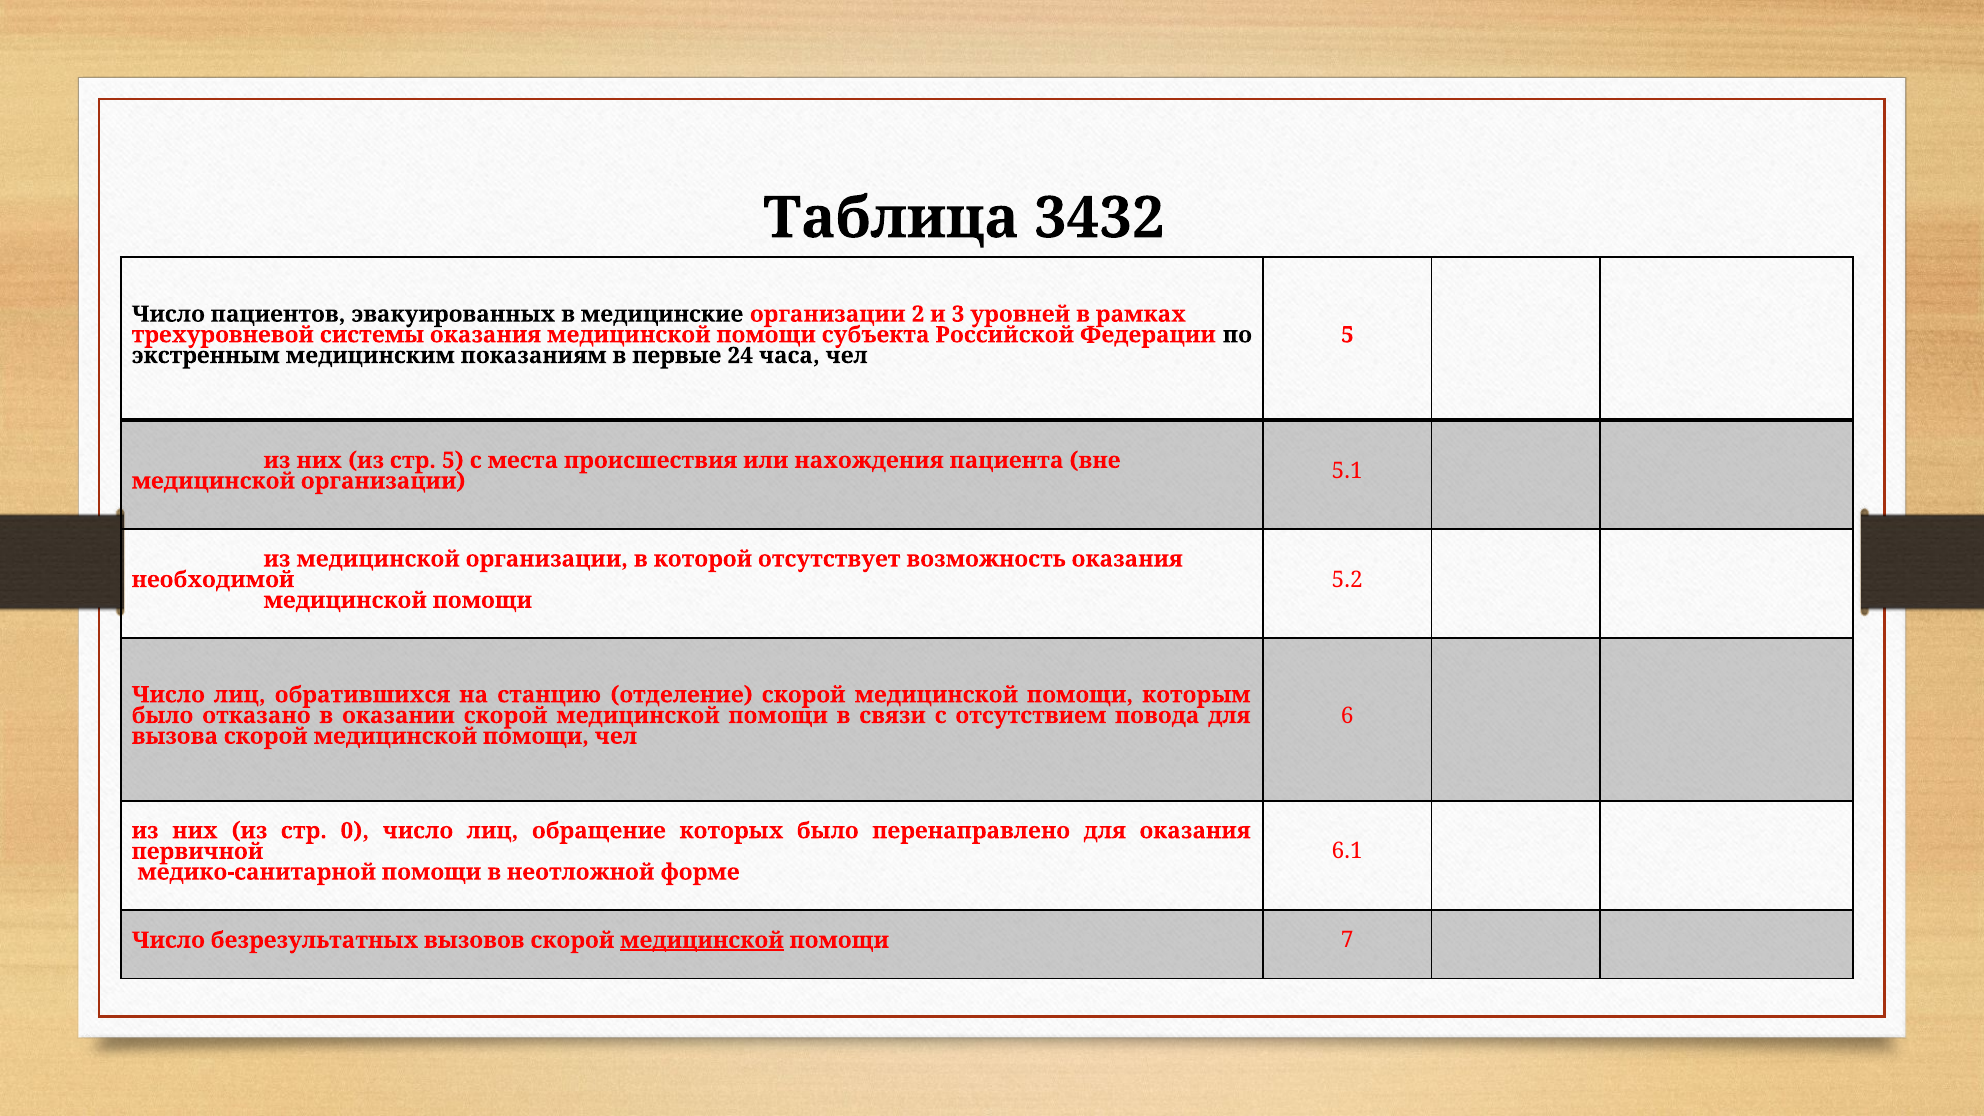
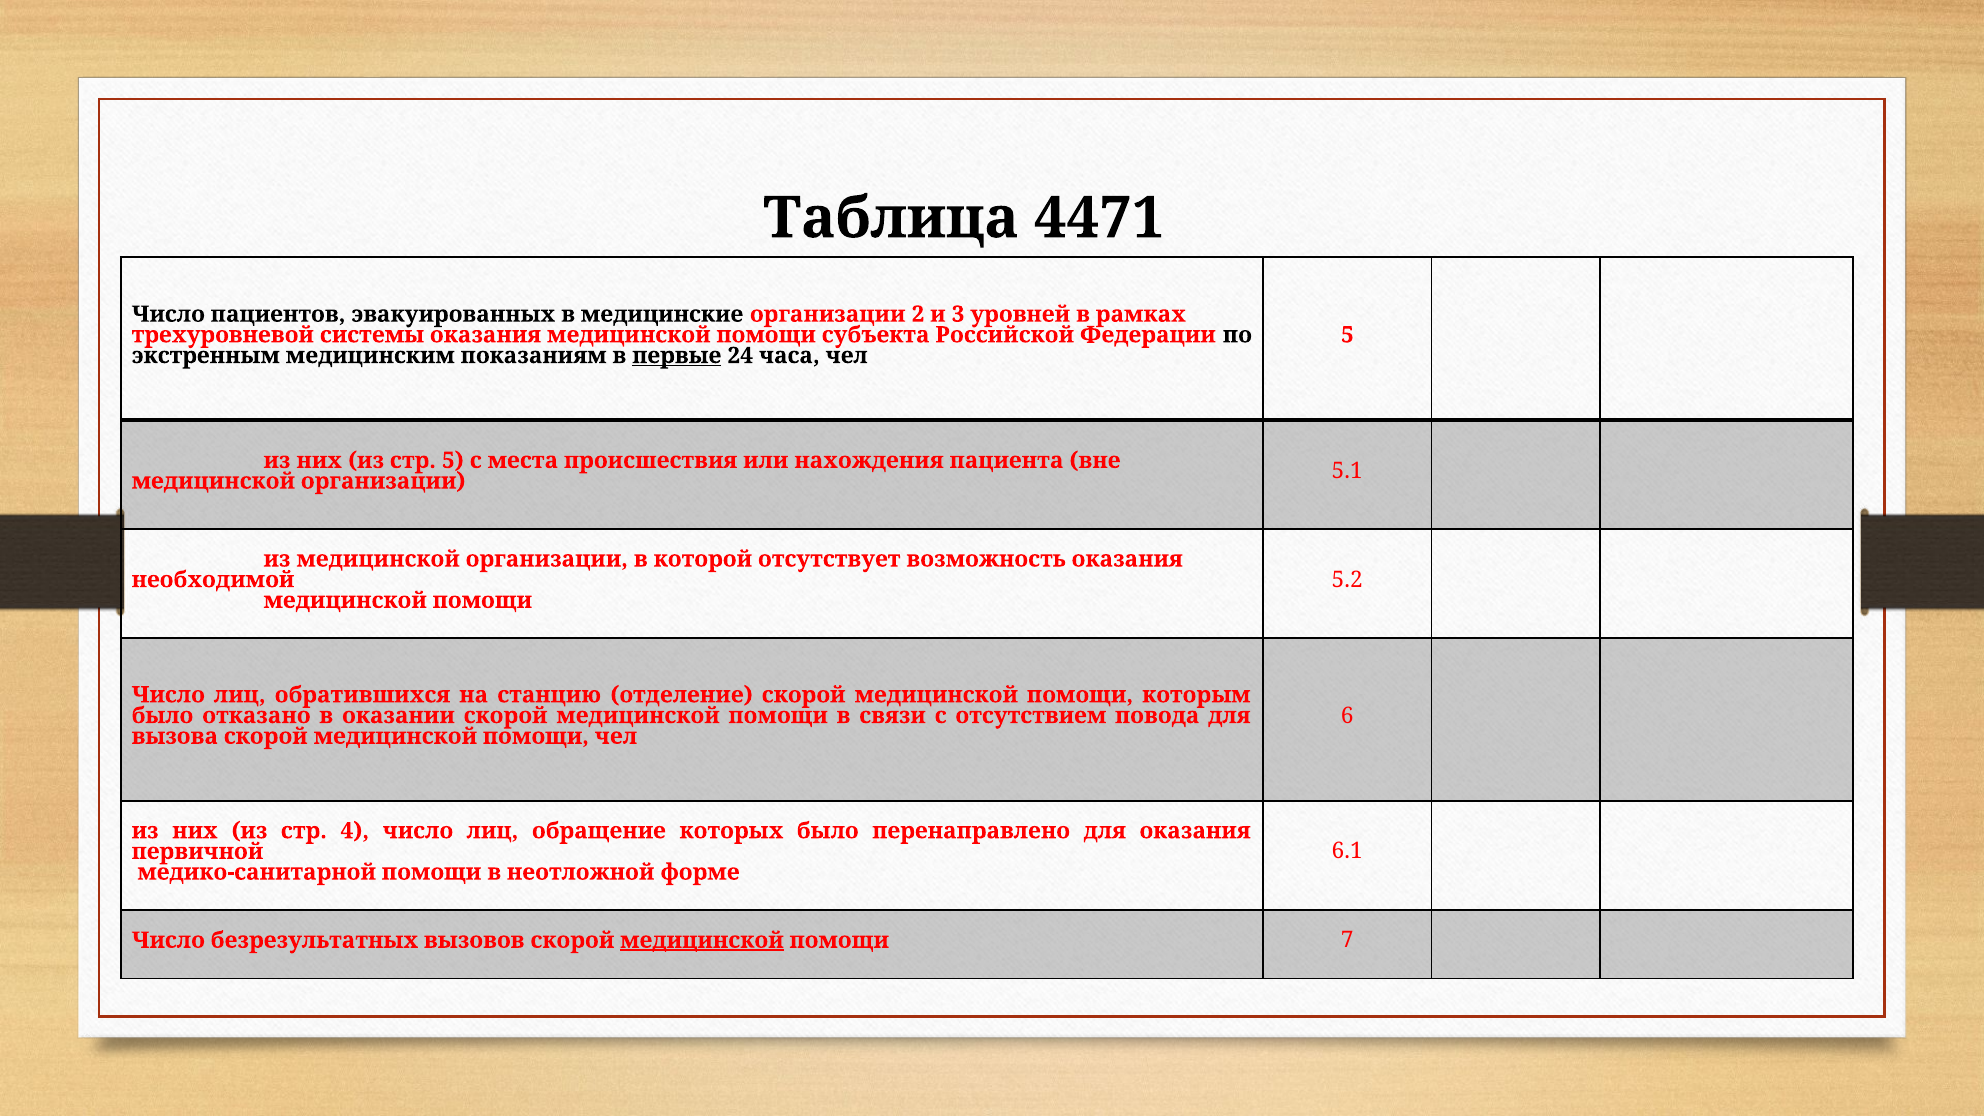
3432: 3432 -> 4471 (1099, 218)
первые underline: none -> present (677, 356)
0: 0 -> 4 (355, 831)
